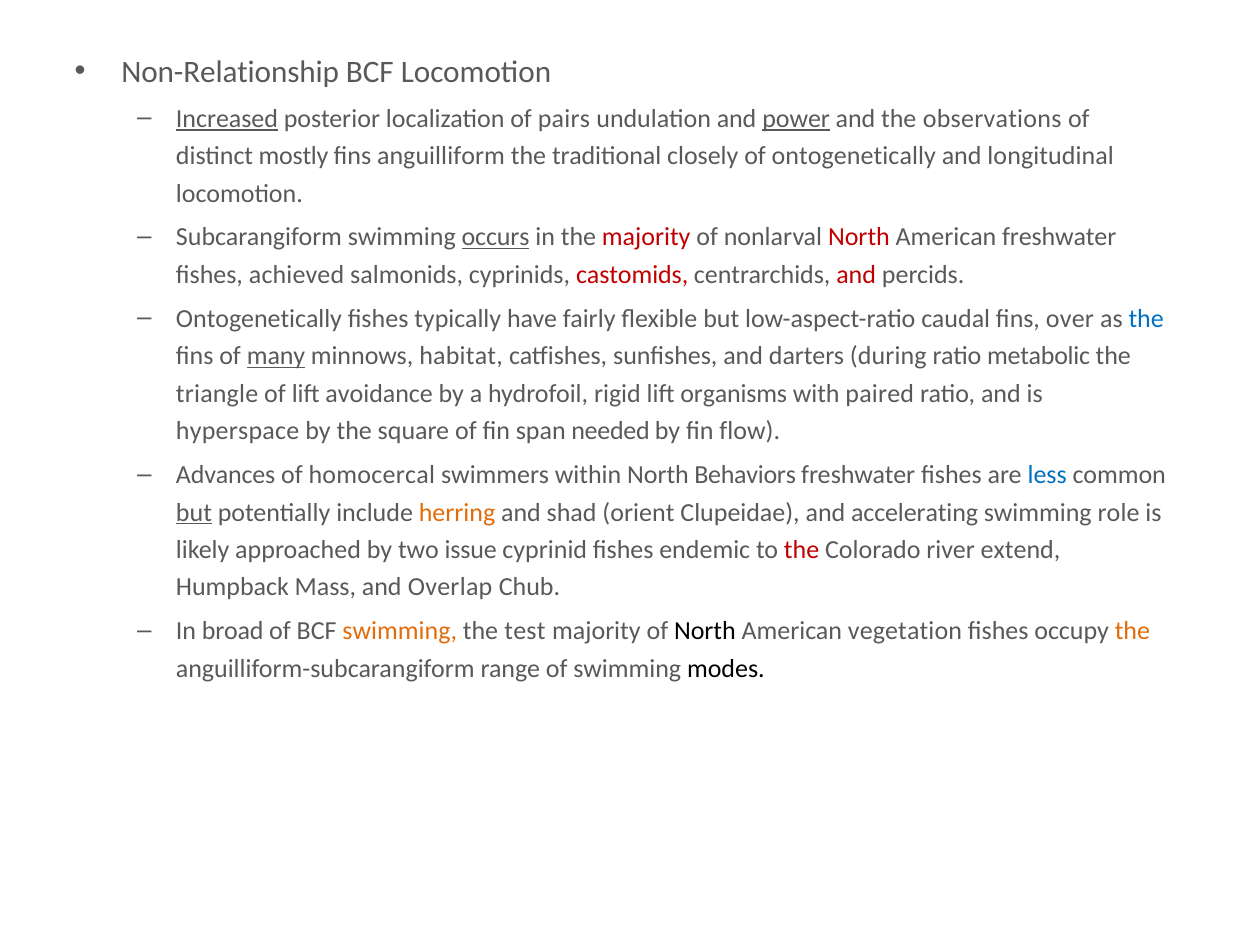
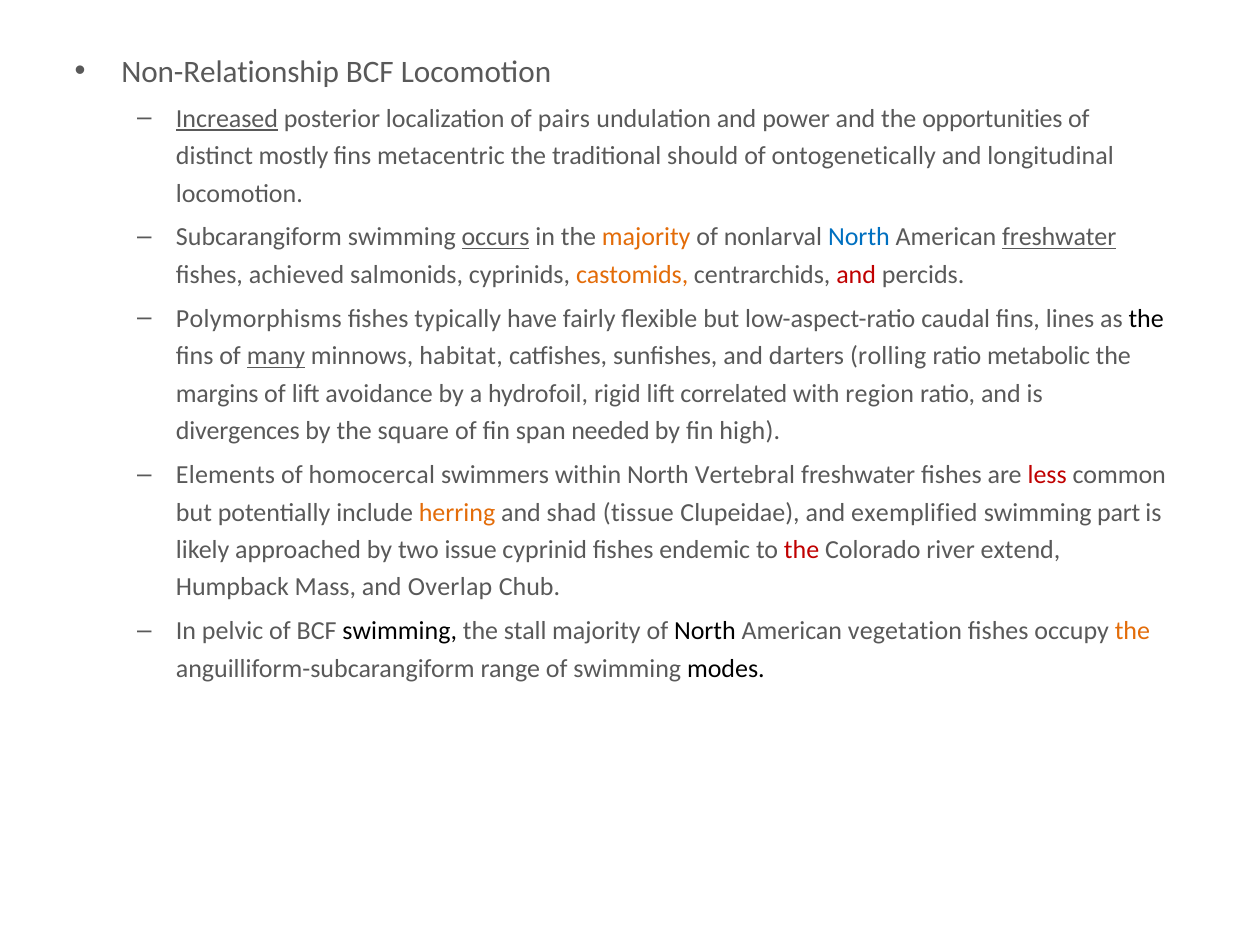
power underline: present -> none (796, 119)
observations: observations -> opportunities (992, 119)
anguilliform: anguilliform -> metacentric (441, 156)
closely: closely -> should (703, 156)
majority colour: red -> orange (646, 237)
North colour: red -> blue (859, 237)
freshwater underline: none -> present (1059, 237)
castomids colour: red -> orange (632, 275)
Ontogenetically: Ontogenetically -> Polymorphisms (259, 319)
over: over -> lines (1070, 319)
the colour: blue -> black (1146, 319)
during: during -> rolling (888, 356)
triangle: triangle -> margins (217, 394)
organisms: organisms -> correlated (734, 394)
paired: paired -> region (880, 394)
hyperspace: hyperspace -> divergences (238, 431)
flow: flow -> high (750, 431)
Advances: Advances -> Elements (226, 475)
Behaviors: Behaviors -> Vertebral (745, 475)
less colour: blue -> red (1047, 475)
but underline: present -> none (194, 512)
orient: orient -> tissue (638, 512)
accelerating: accelerating -> exemplified (914, 512)
role: role -> part (1119, 512)
broad: broad -> pelvic (233, 631)
swimming colour: orange -> black (400, 631)
test: test -> stall (525, 631)
